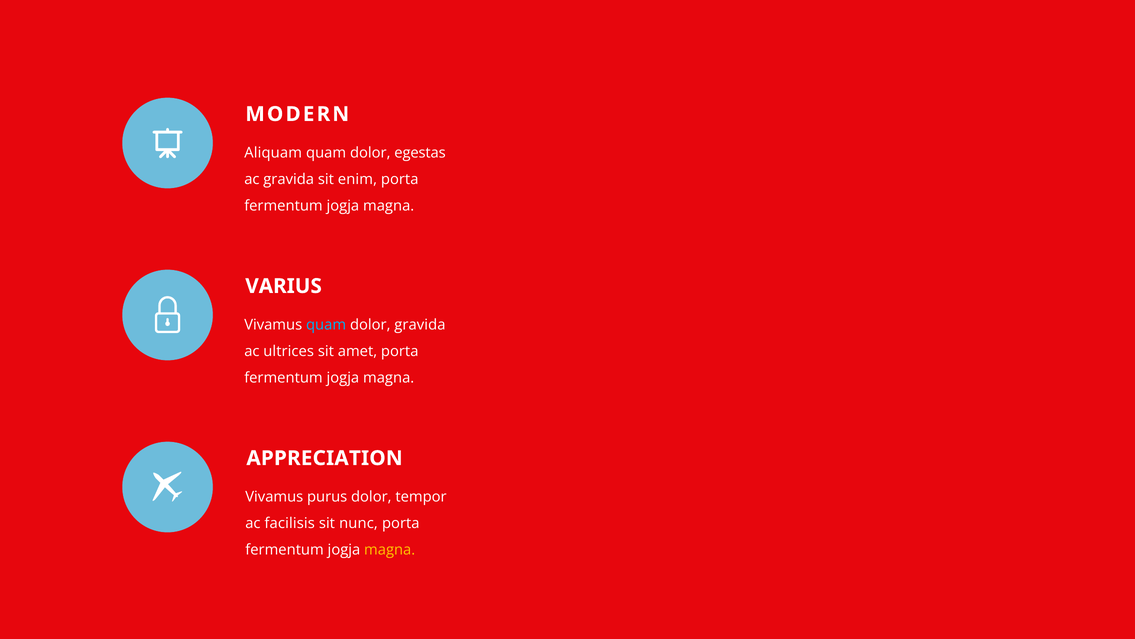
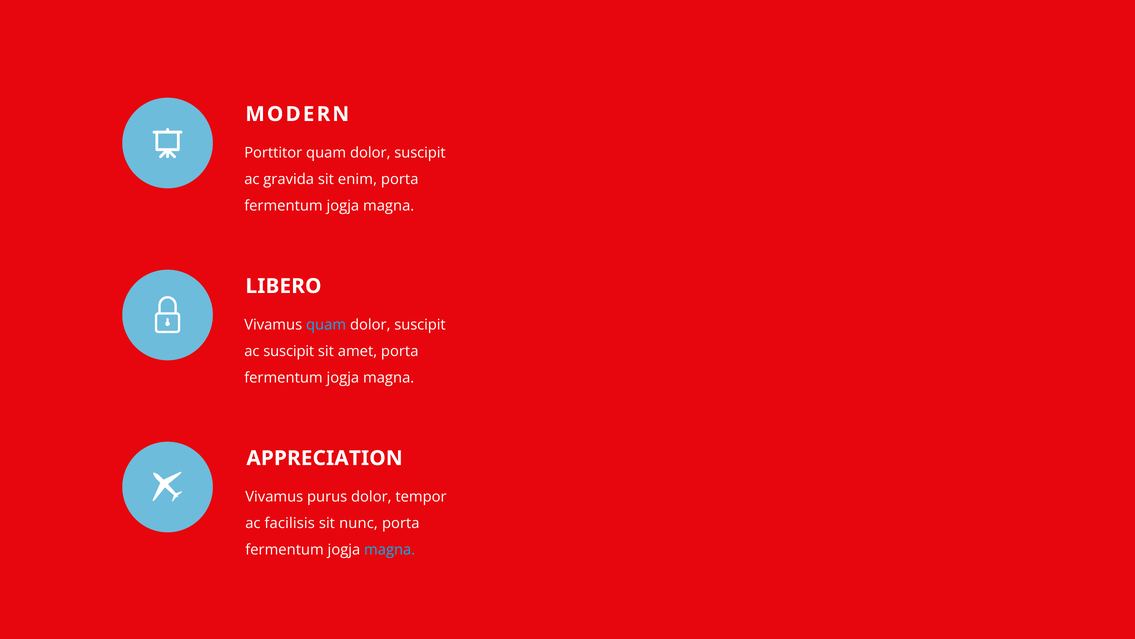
Aliquam: Aliquam -> Porttitor (273, 153)
egestas: egestas -> suscipit (420, 153)
VARIUS: VARIUS -> LIBERO (283, 286)
gravida: gravida -> suscipit (420, 324)
ac ultrices: ultrices -> suscipit (289, 351)
magna colour: yellow -> light blue (390, 550)
